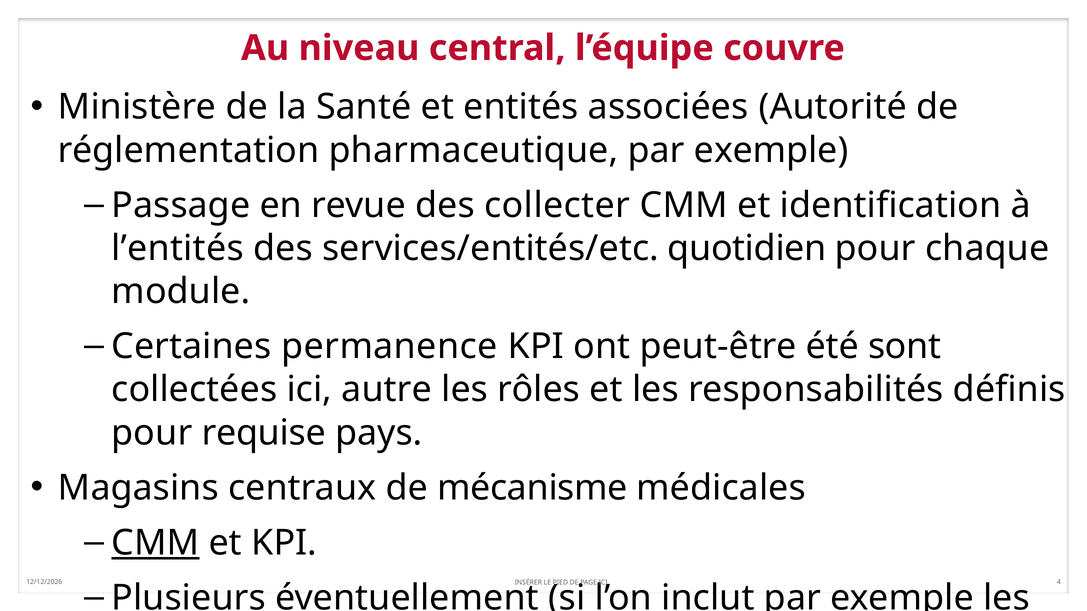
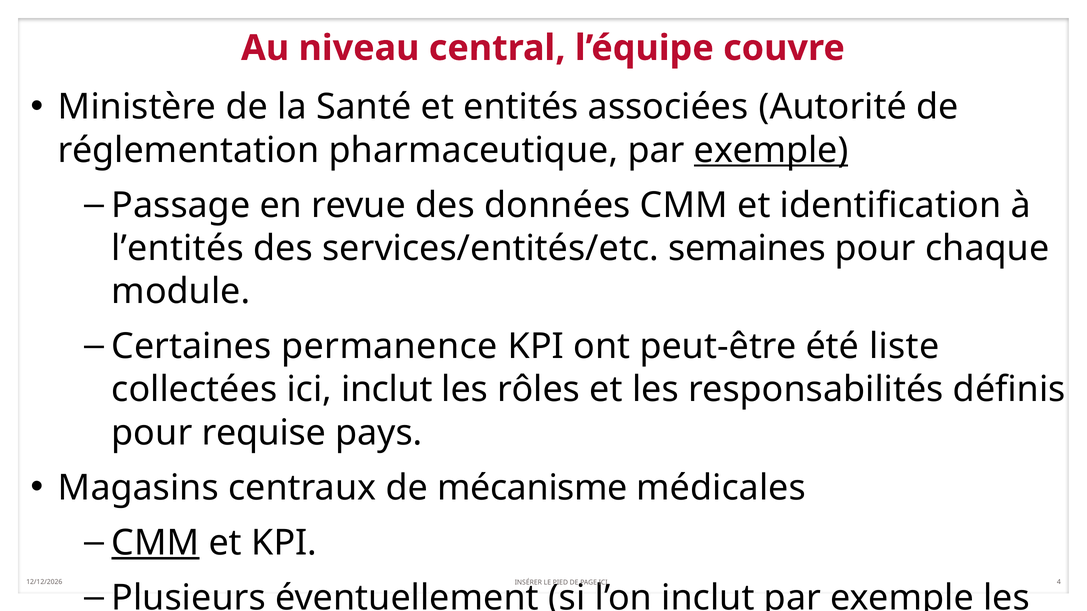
exemple underline: none -> present (771, 150)
collecter: collecter -> données (557, 205)
quotidien: quotidien -> semaines (747, 249)
sont: sont -> liste (904, 347)
ici autre: autre -> inclut (387, 390)
